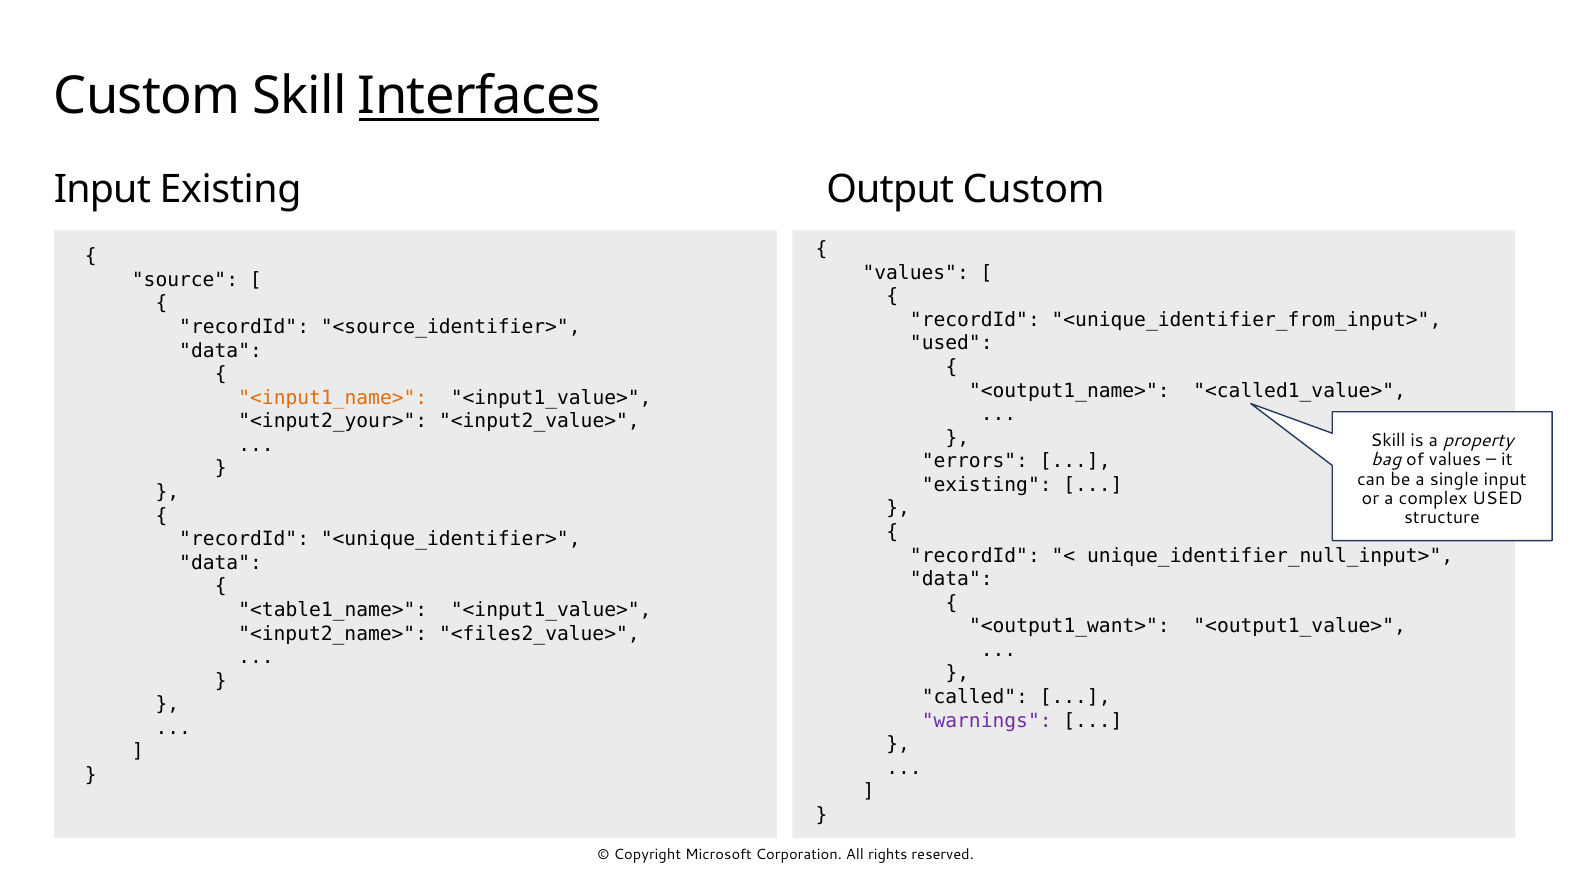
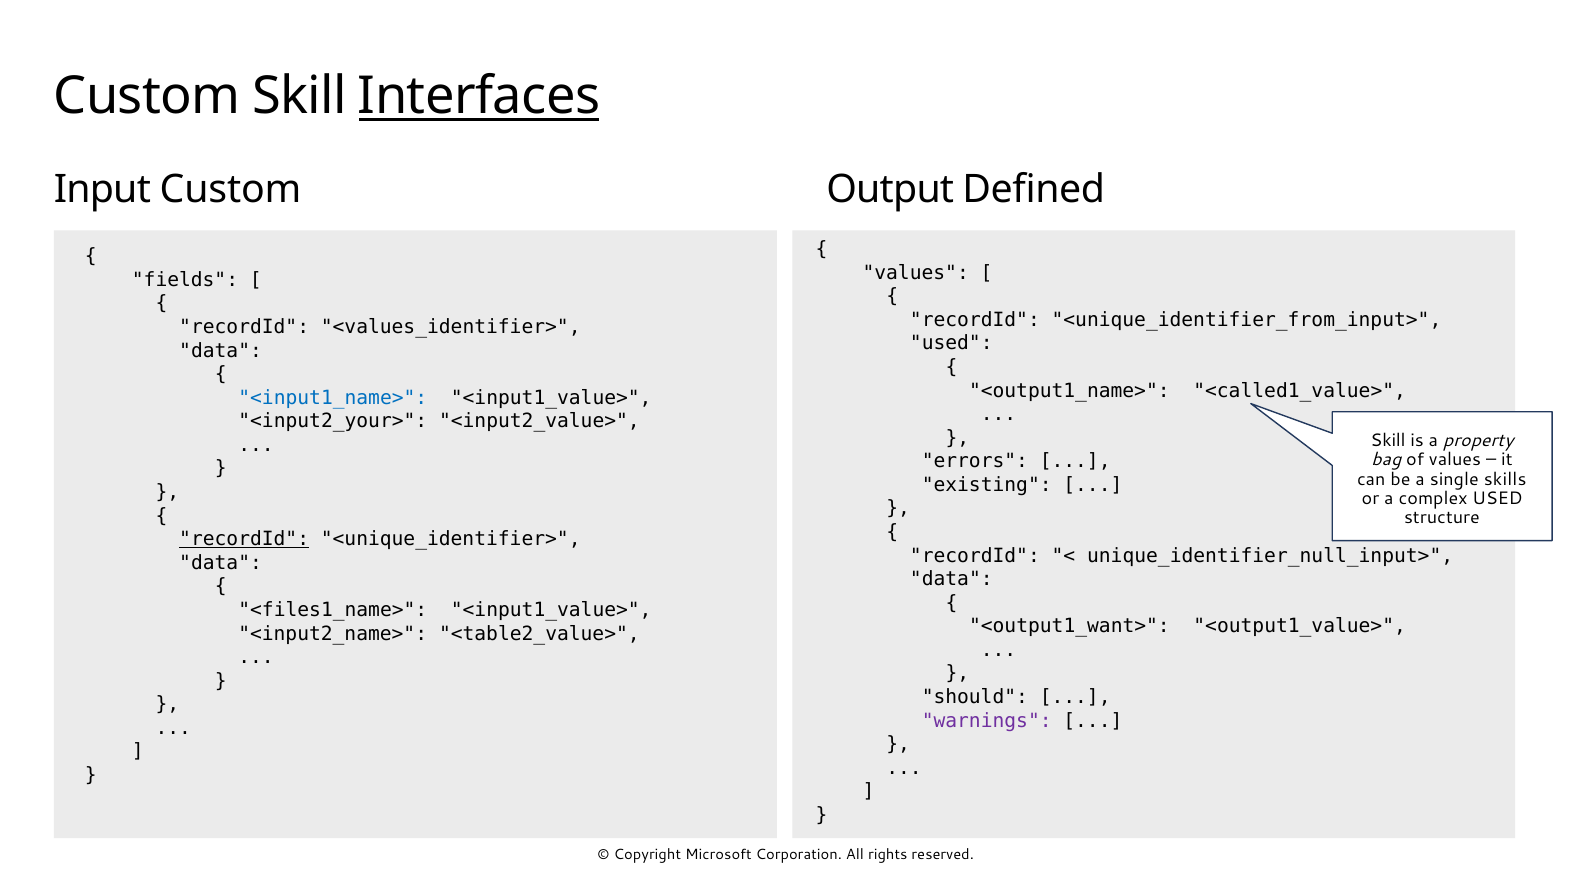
Input Existing: Existing -> Custom (230, 190)
Output Custom: Custom -> Defined (1034, 190)
source: source -> fields (185, 280)
<source_identifier>: <source_identifier> -> <values_identifier> (451, 327)
<input1_name> colour: orange -> blue (333, 398)
single input: input -> skills (1505, 479)
recordId underline: none -> present (244, 539)
<table1_name>: <table1_name> -> <files1_name> (333, 610)
<files2_value>: <files2_value> -> <table2_value> (539, 633)
called: called -> should (975, 697)
